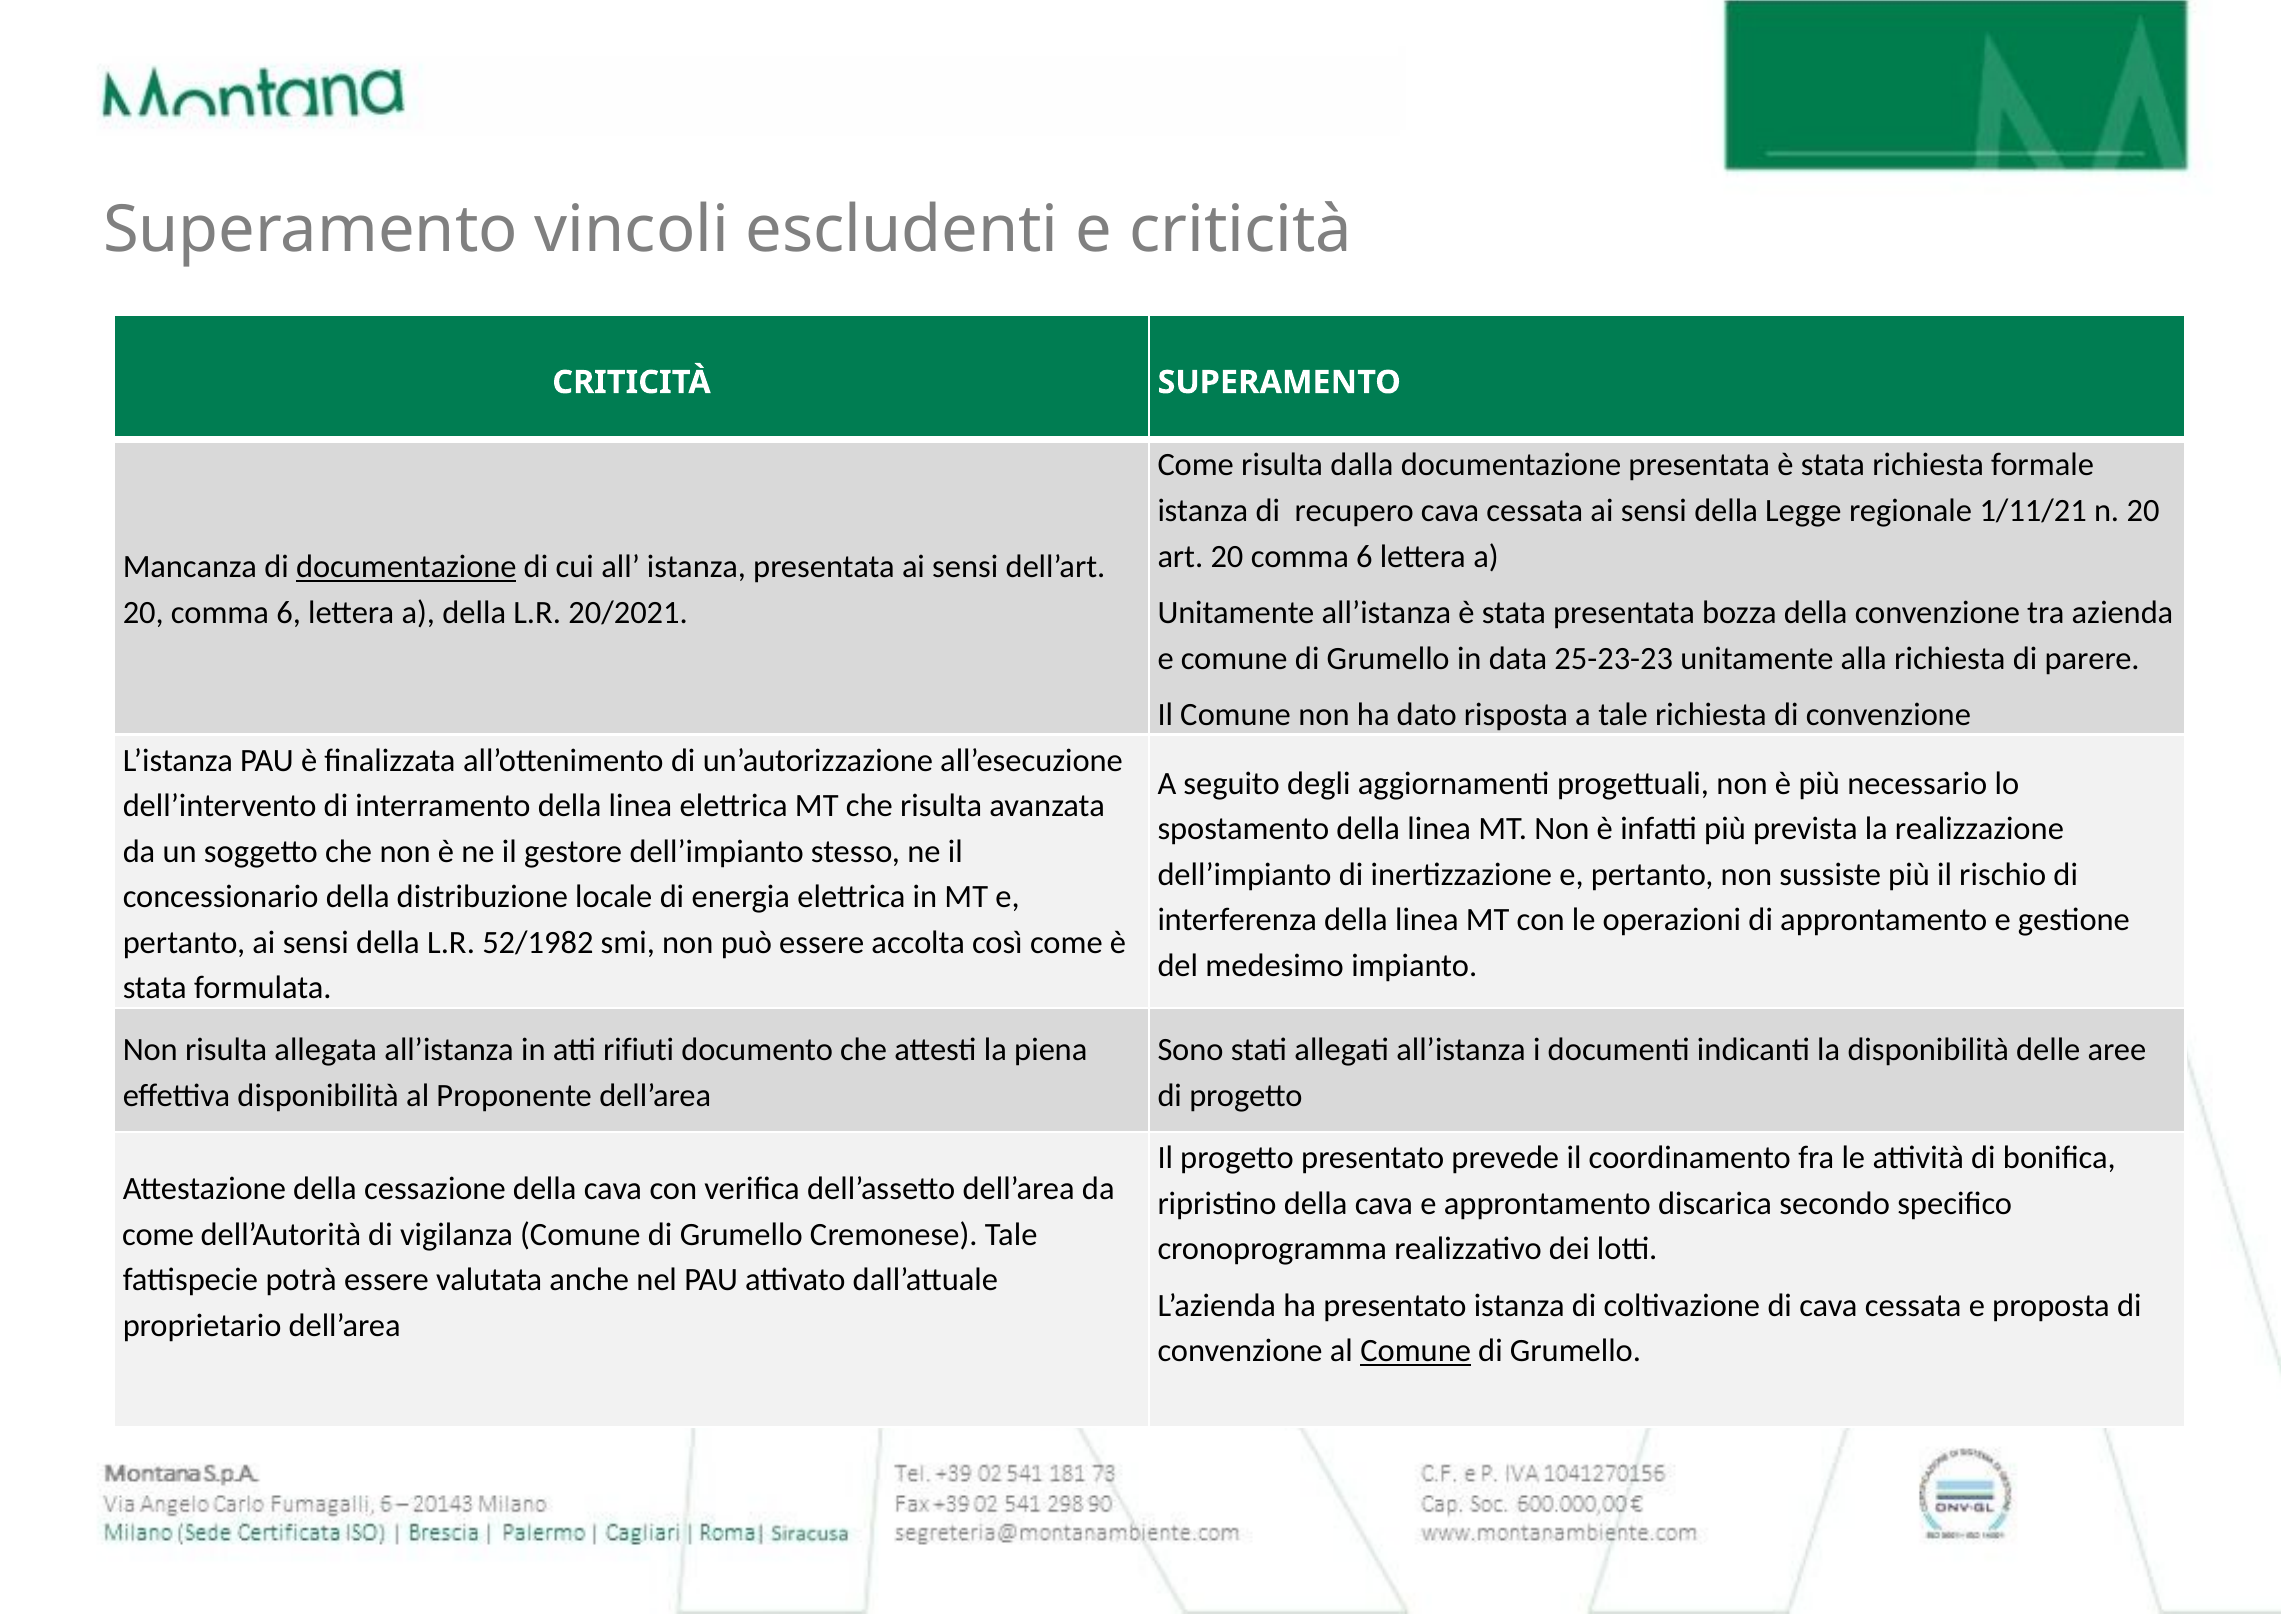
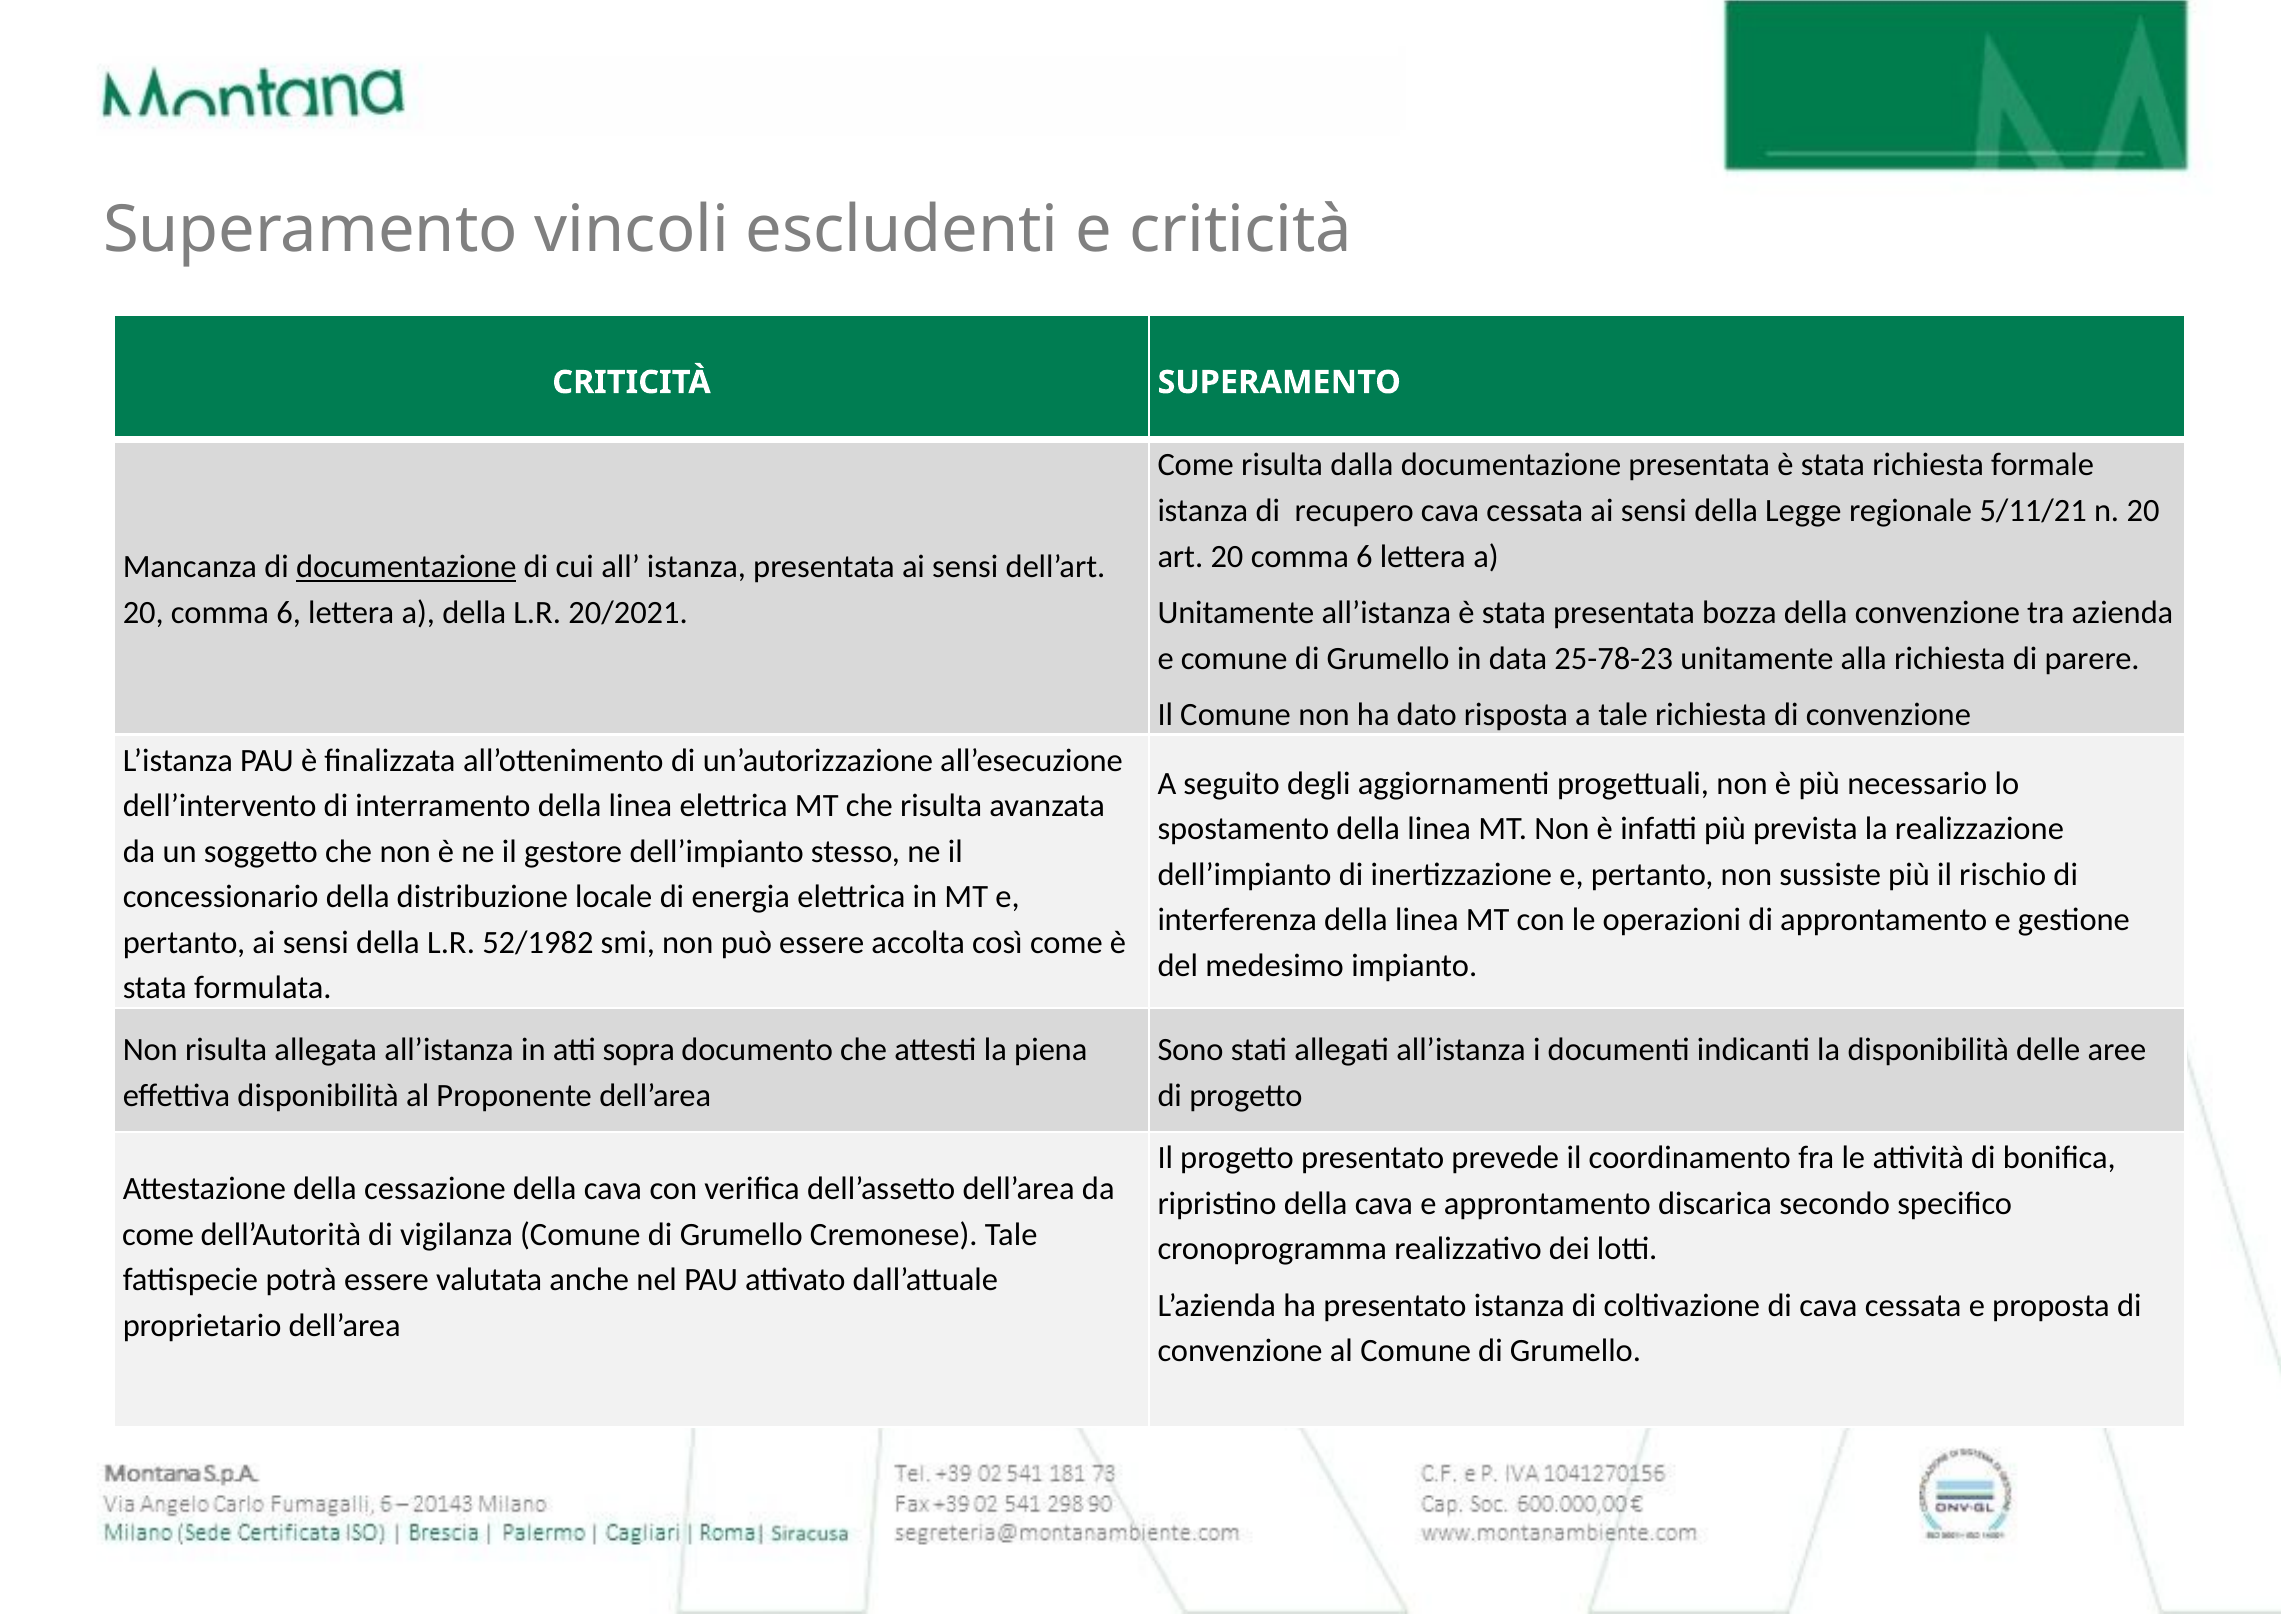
1/11/21: 1/11/21 -> 5/11/21 (2033, 511)
25-23-23: 25-23-23 -> 25-78-23 (1614, 658)
rifiuti: rifiuti -> sopra (639, 1050)
Comune underline: present -> none (1416, 1351)
